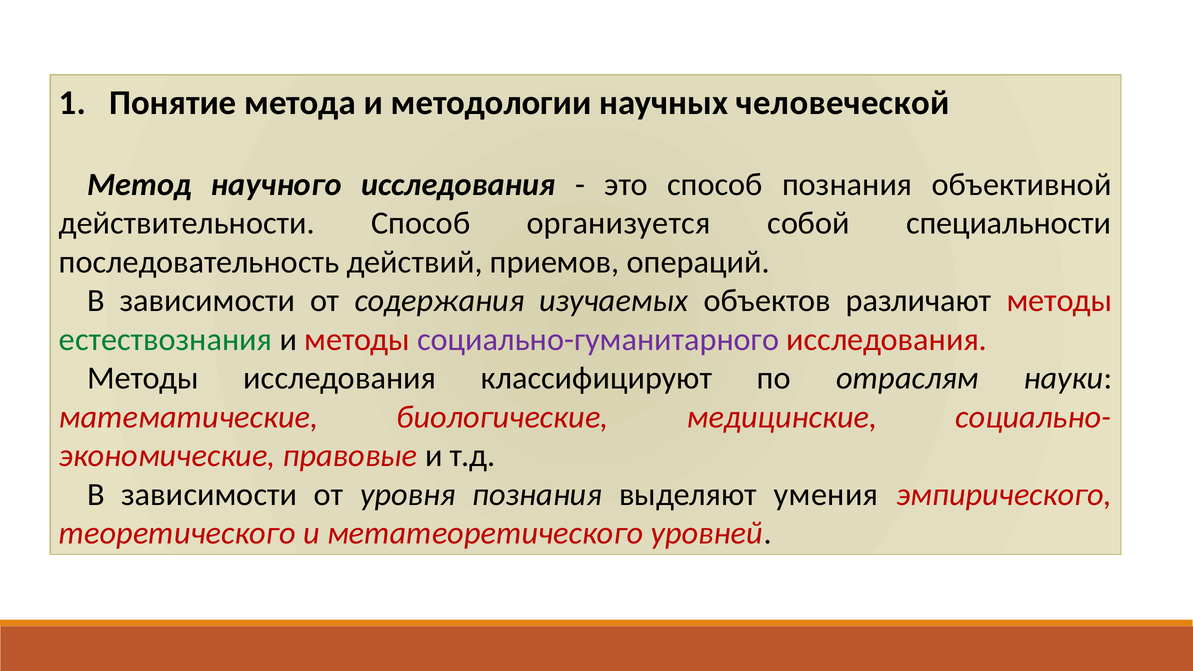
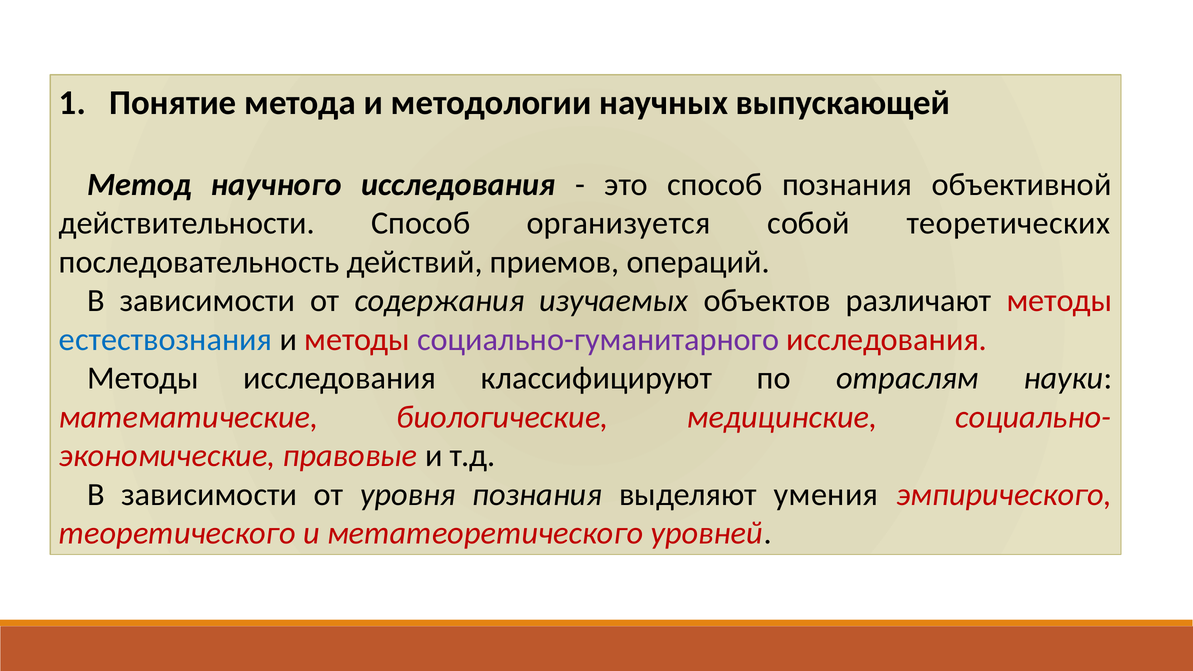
человеческой: человеческой -> выпускающей (843, 103)
специальности: специальности -> теоретических (1008, 223)
естествознания colour: green -> blue (166, 339)
